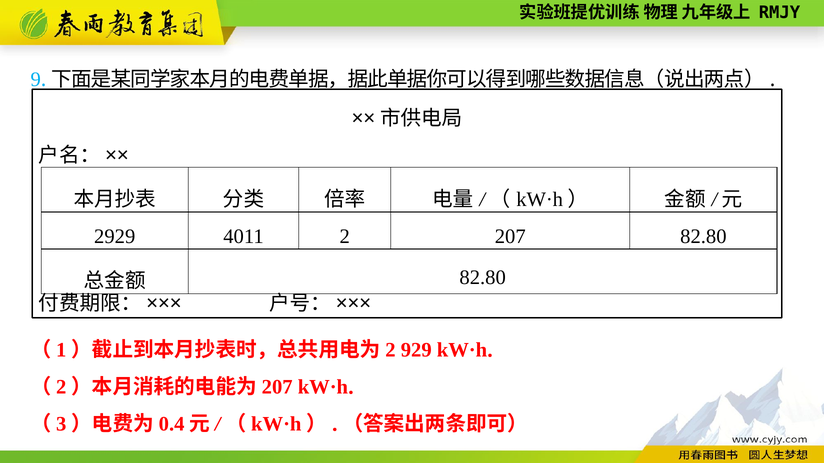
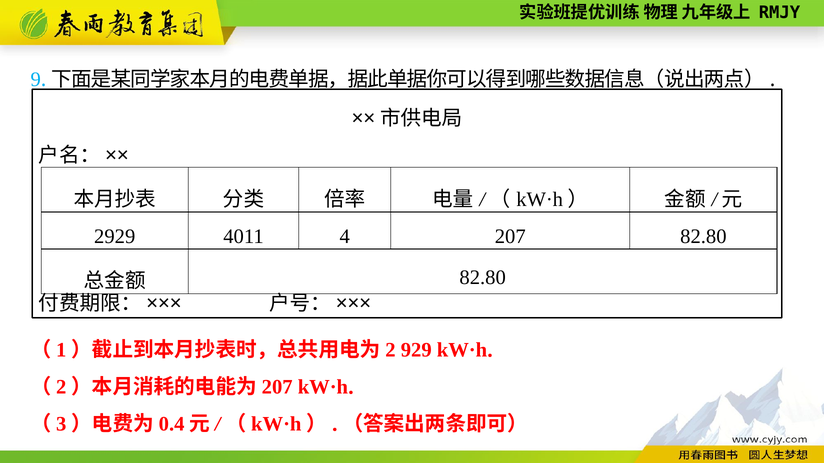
2: 2 -> 4 (345, 237)
